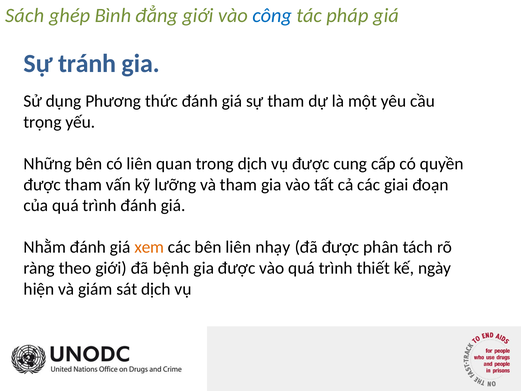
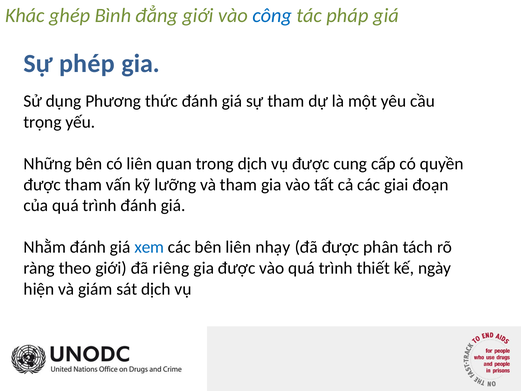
Sách: Sách -> Khác (25, 15)
tránh: tránh -> phép (87, 64)
xem colour: orange -> blue (149, 247)
bệnh: bệnh -> riêng (171, 268)
